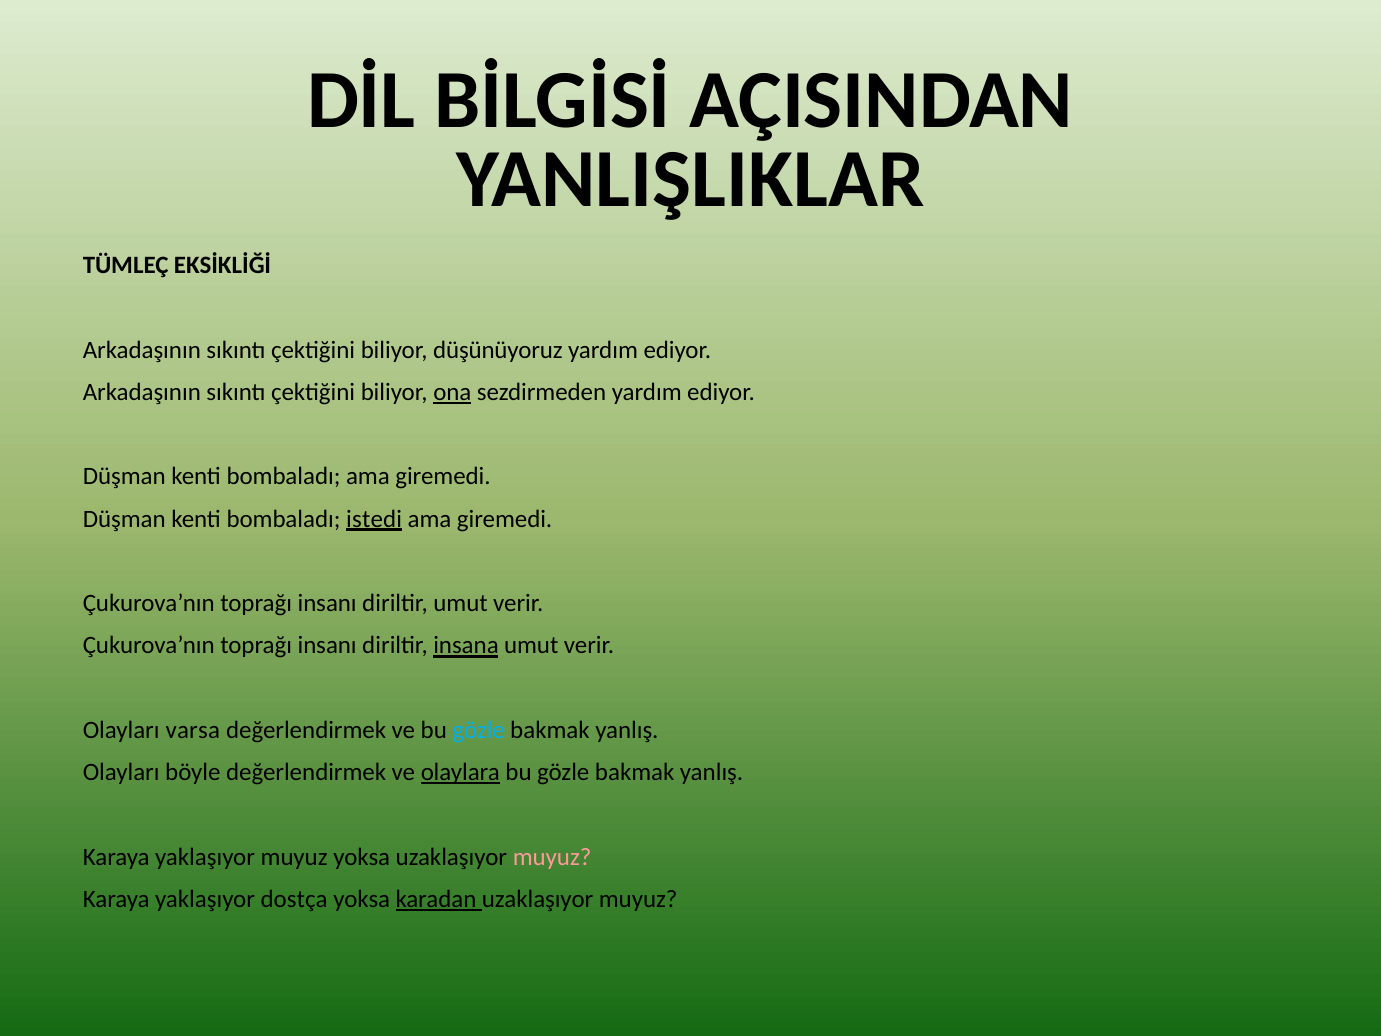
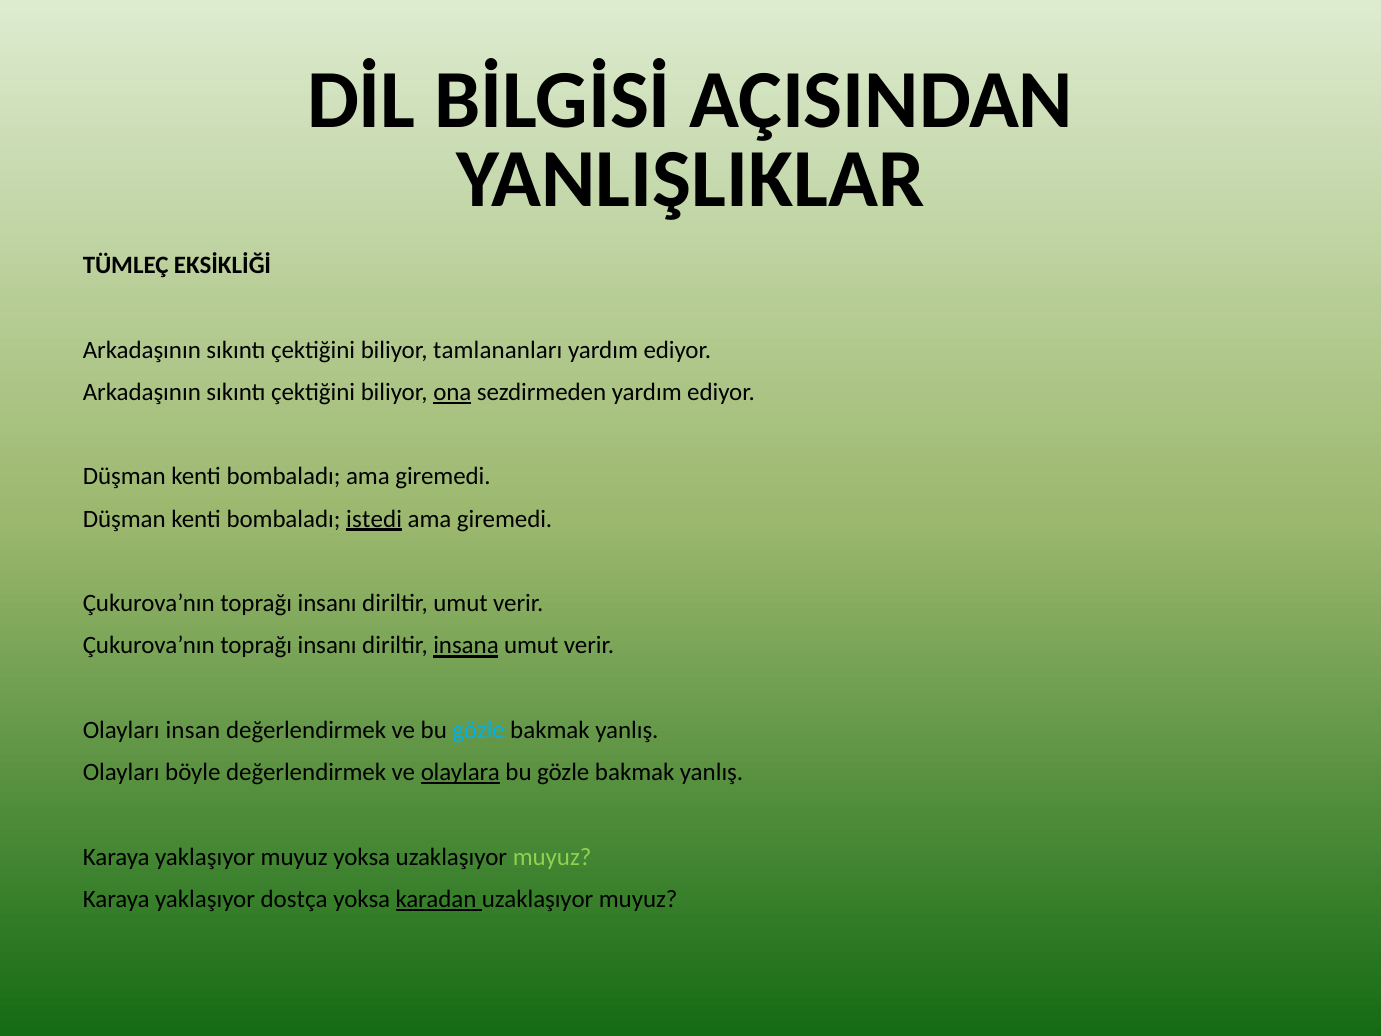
düşünüyoruz: düşünüyoruz -> tamlananları (498, 350)
varsa: varsa -> insan (193, 730)
muyuz colour: pink -> light green (552, 857)
